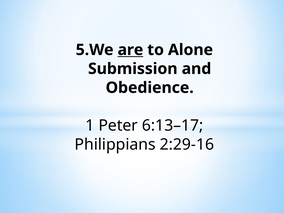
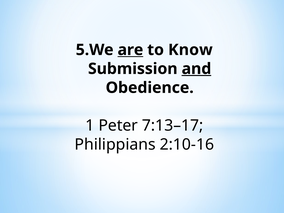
Alone: Alone -> Know (190, 50)
and underline: none -> present (196, 69)
6:13–17: 6:13–17 -> 7:13–17 (173, 126)
2:29-16: 2:29-16 -> 2:10-16 (187, 144)
